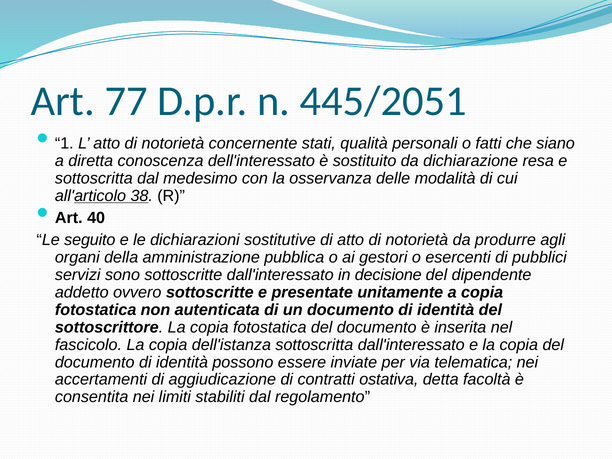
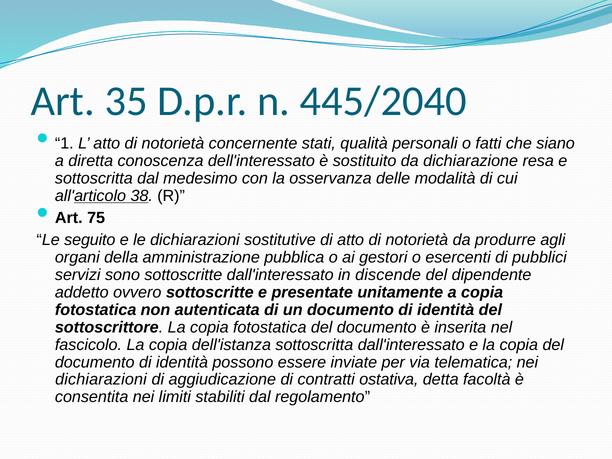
77: 77 -> 35 (126, 101)
445/2051: 445/2051 -> 445/2040 (383, 101)
40: 40 -> 75 (96, 218)
decisione: decisione -> discende (388, 275)
accertamenti: accertamenti -> dichiarazioni (101, 380)
